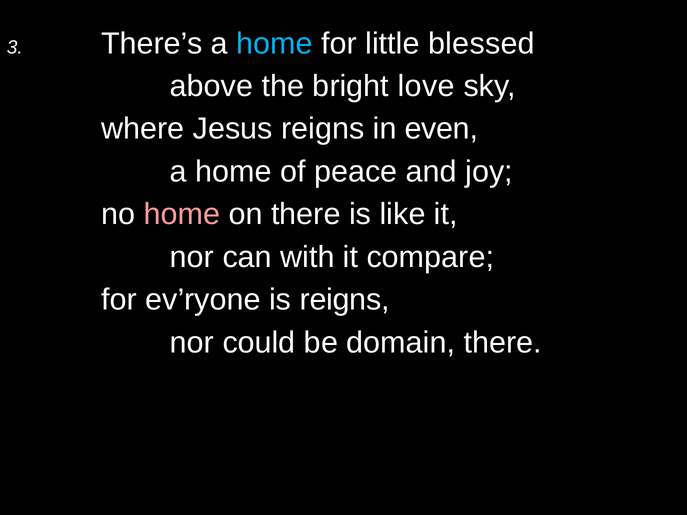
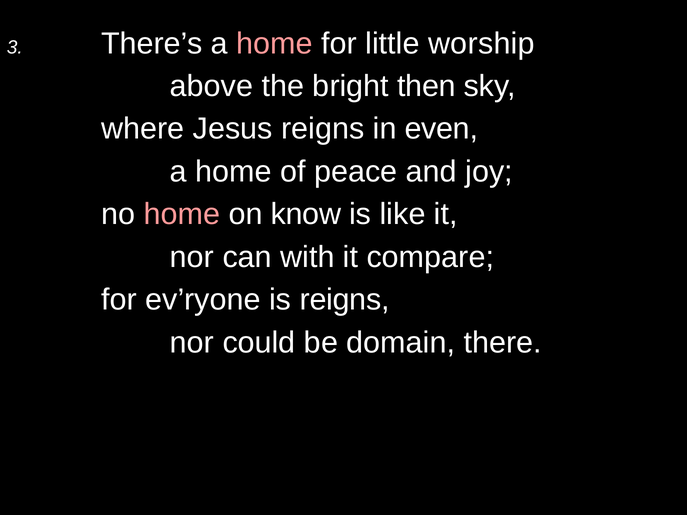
home colour: light blue -> pink (275, 43)
blessed: blessed -> worship (481, 43)
love: love -> then (426, 86)
on there: there -> know (306, 214)
